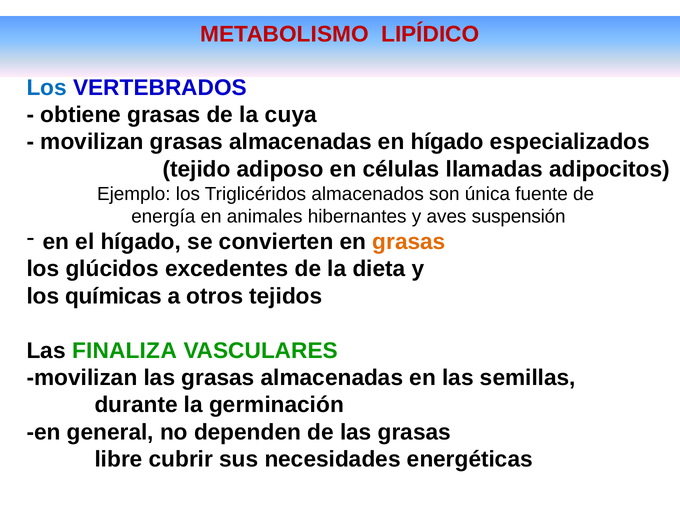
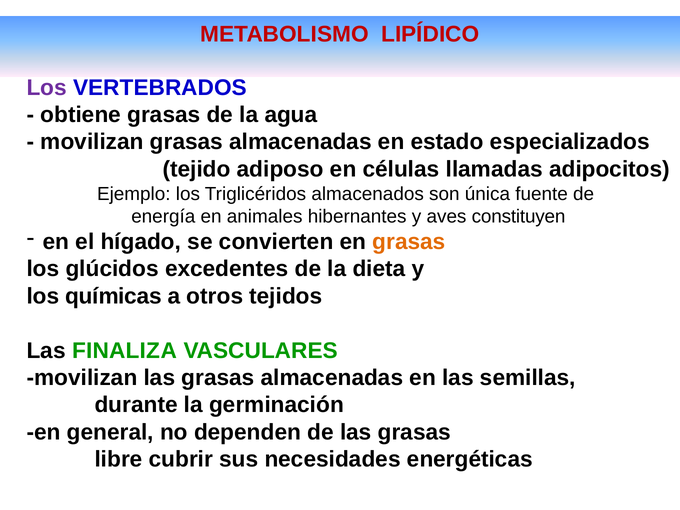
Los colour: blue -> purple (47, 88)
cuya: cuya -> agua (291, 115)
en hígado: hígado -> estado (447, 142)
suspensión: suspensión -> constituyen (519, 217)
